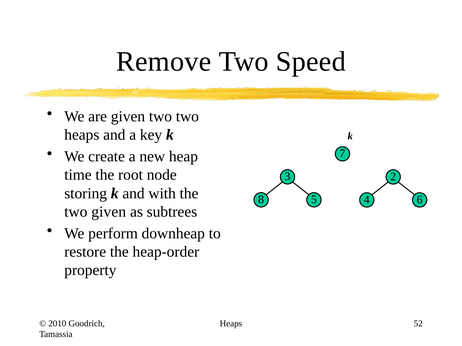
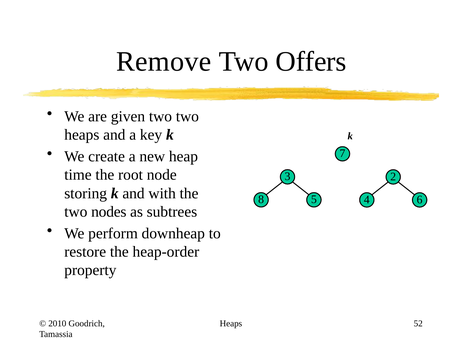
Speed: Speed -> Offers (311, 62)
two given: given -> nodes (109, 212)
